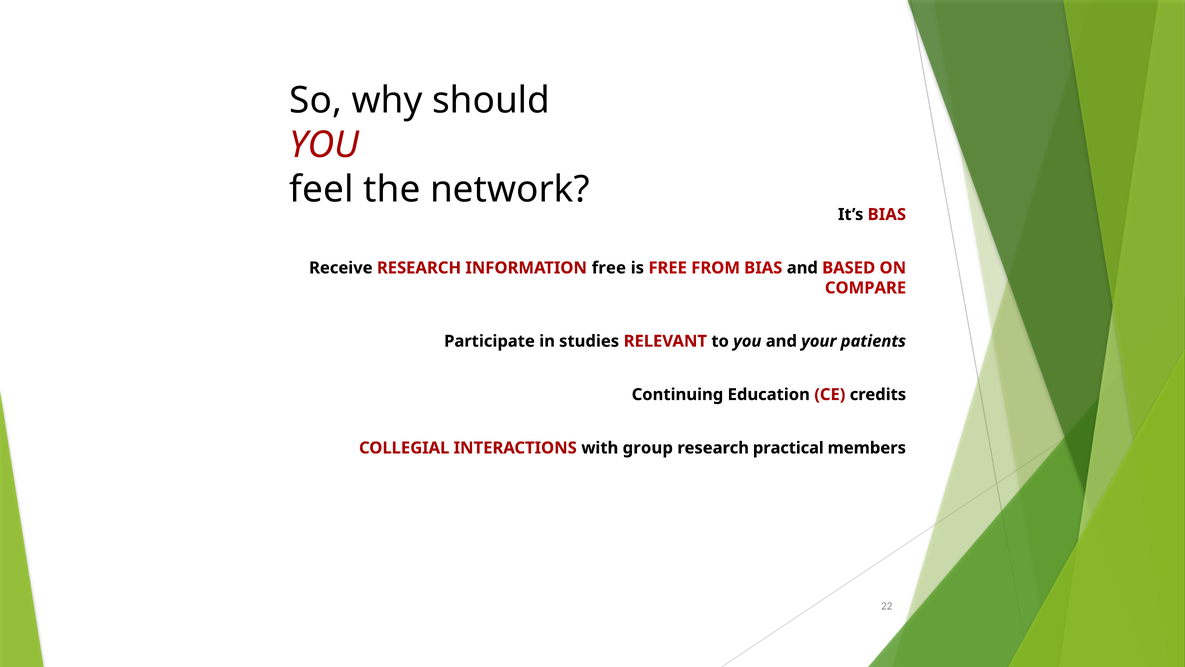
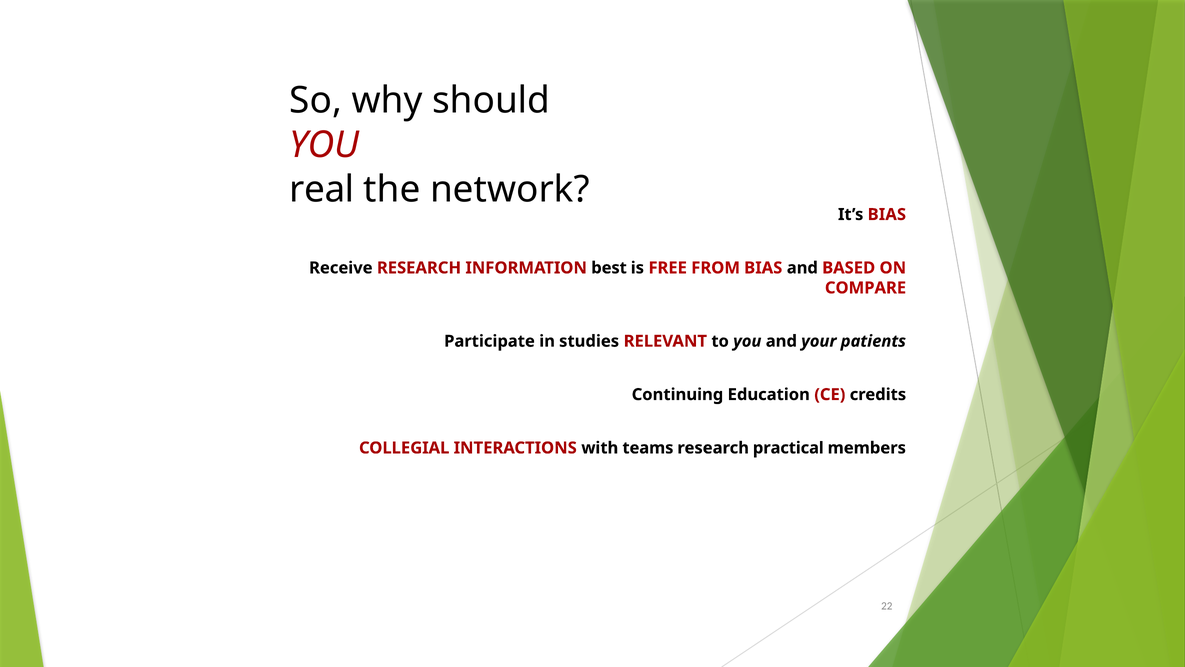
feel: feel -> real (322, 189)
INFORMATION free: free -> best (609, 268)
group: group -> teams (648, 448)
